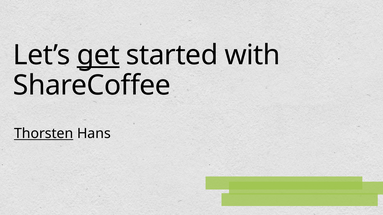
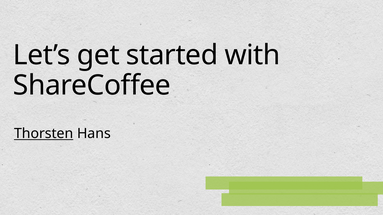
get underline: present -> none (98, 55)
